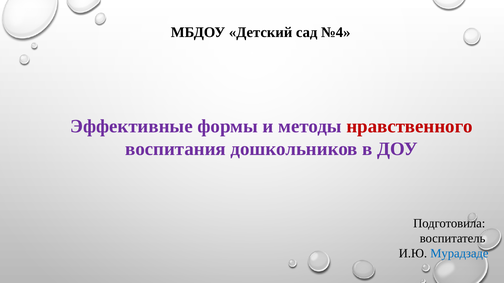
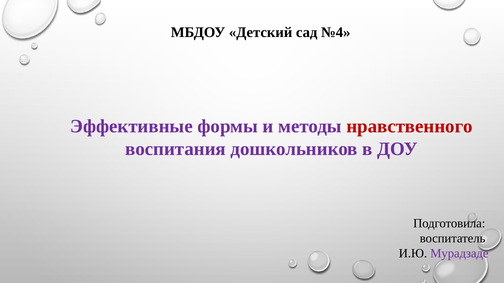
Мурадзаде colour: blue -> purple (459, 254)
